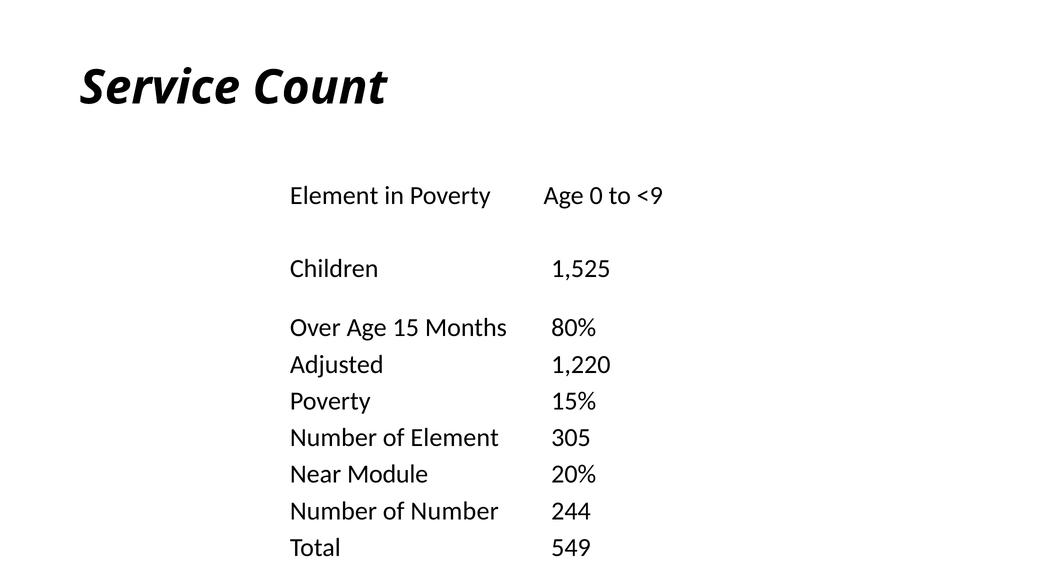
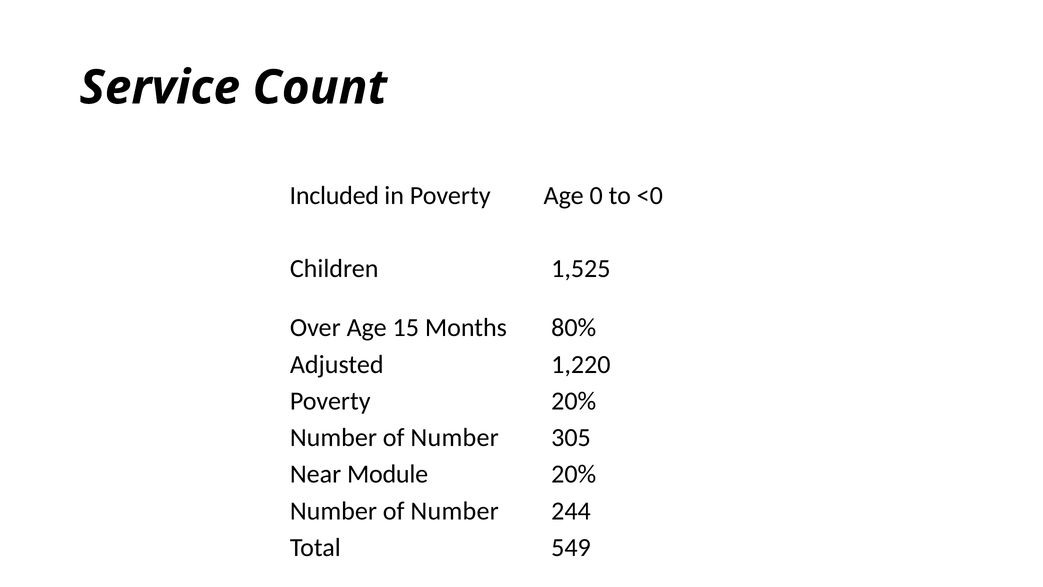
Element: Element -> Included (334, 195)
<9: <9 -> <0 (650, 195)
Poverty 15%: 15% -> 20% (574, 401)
Element: Element -> Number (455, 437)
